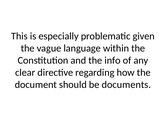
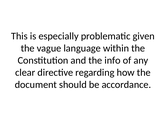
documents: documents -> accordance (126, 85)
